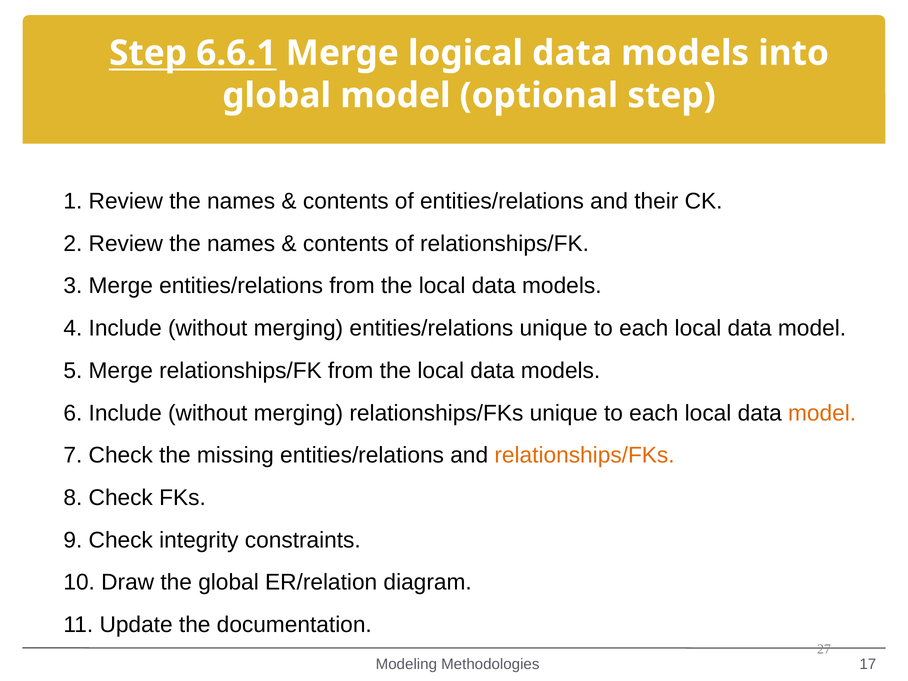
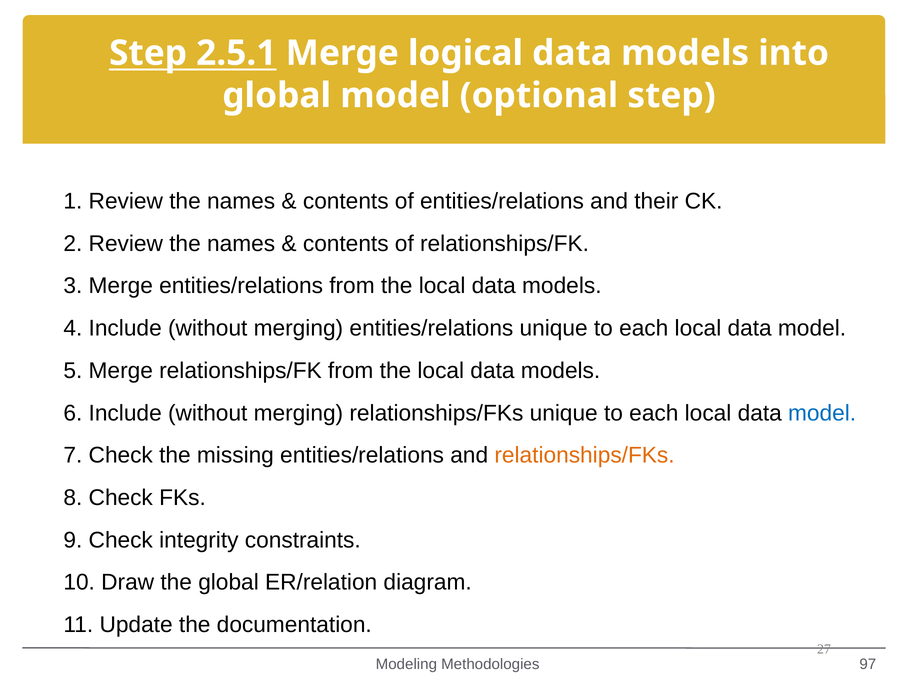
6.6.1: 6.6.1 -> 2.5.1 (236, 53)
model colour: orange -> blue (822, 413)
17: 17 -> 97 (868, 664)
